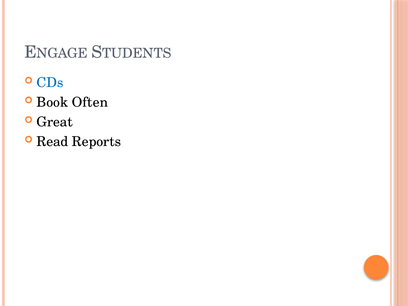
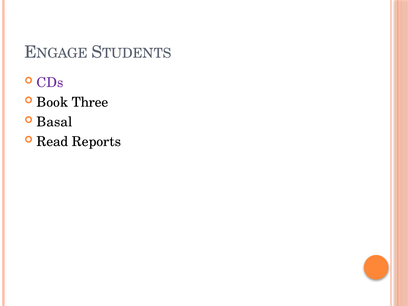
CDs colour: blue -> purple (50, 83)
Often: Often -> Three (90, 102)
Great: Great -> Basal (55, 122)
